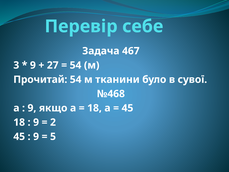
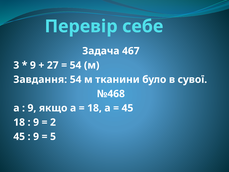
Прочитай: Прочитай -> Завдання (40, 79)
